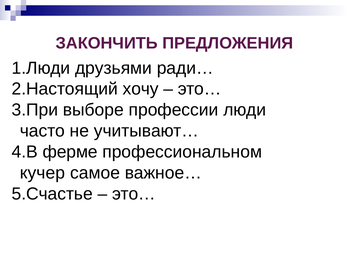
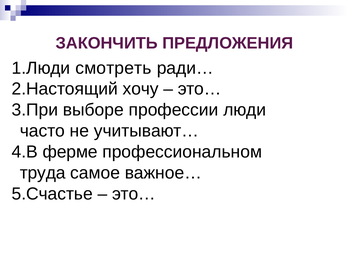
друзьями: друзьями -> смотреть (113, 68)
кучер: кучер -> труда (43, 173)
